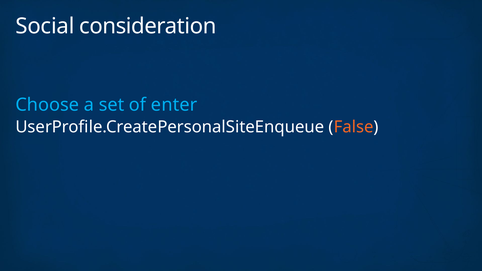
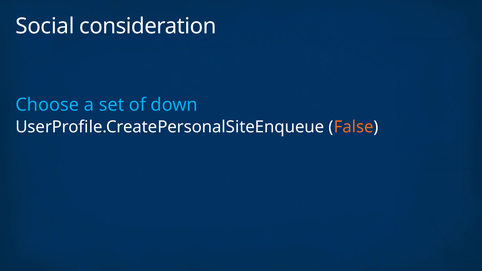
enter: enter -> down (174, 105)
